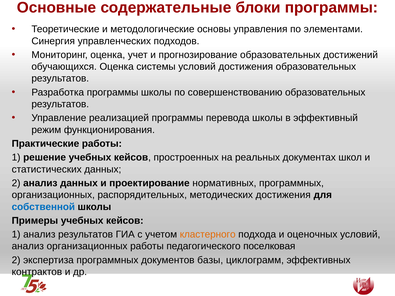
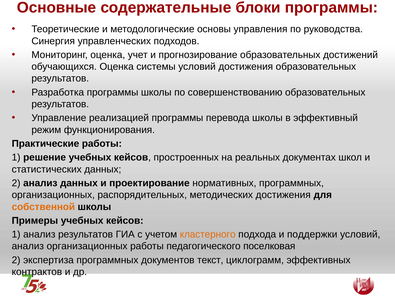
элементами: элементами -> руководства (333, 29)
собственной colour: blue -> orange (43, 207)
оценочных: оценочных -> поддержки (312, 235)
базы: базы -> текст (210, 260)
